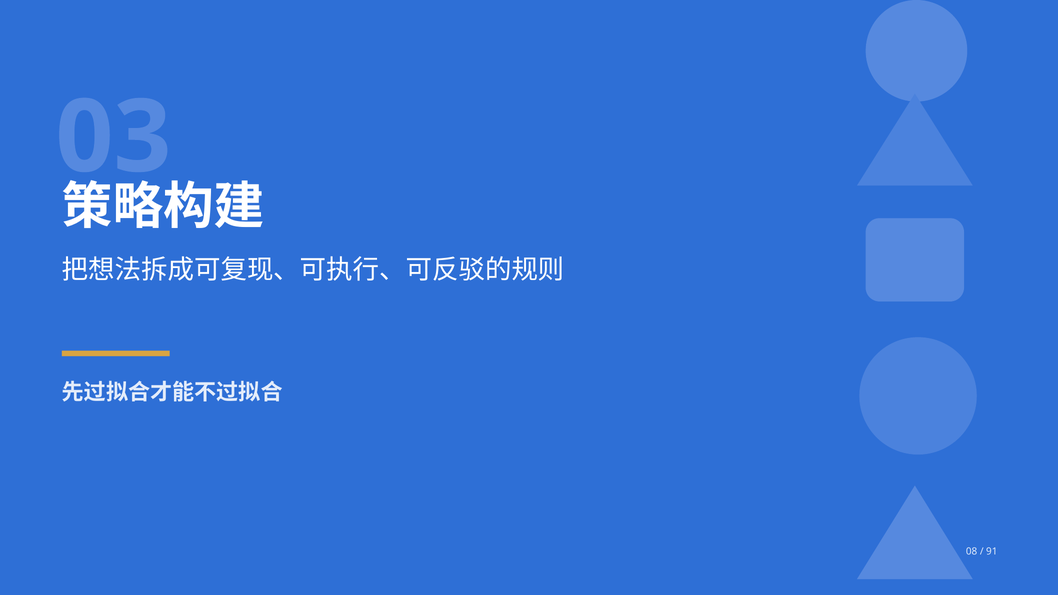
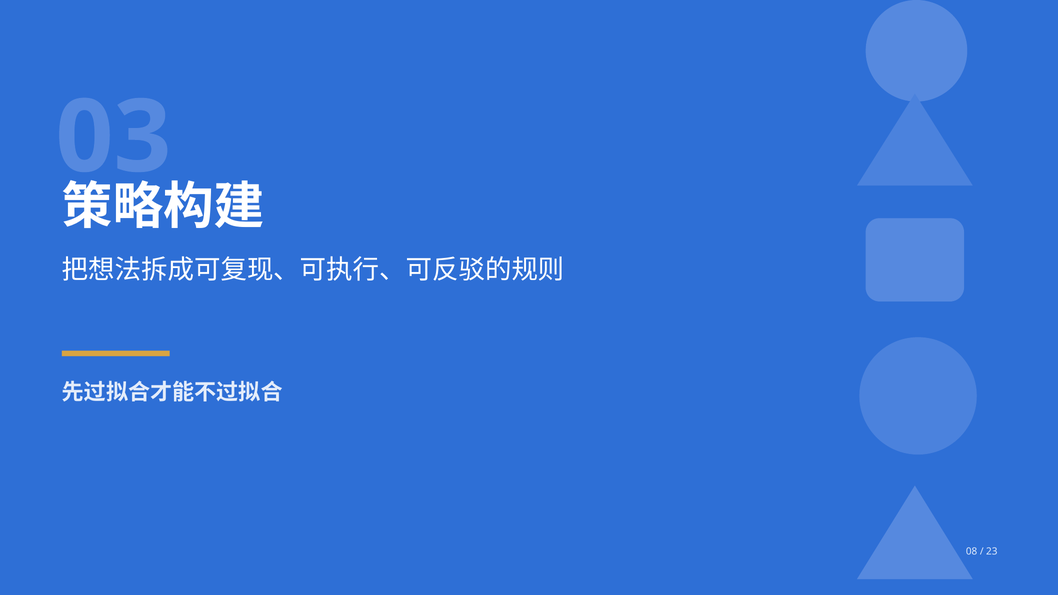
91: 91 -> 23 (992, 552)
